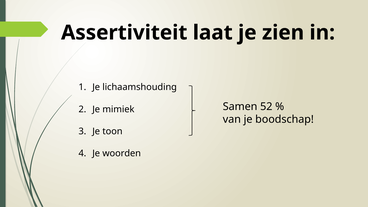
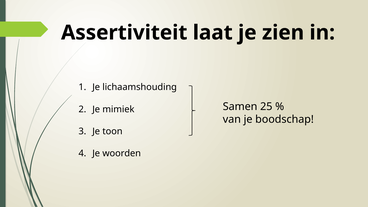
52: 52 -> 25 (266, 107)
